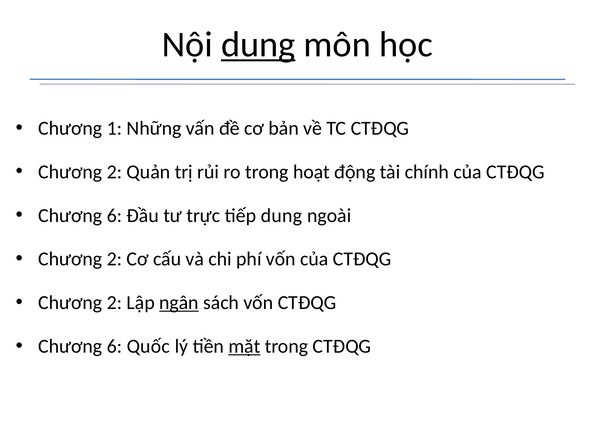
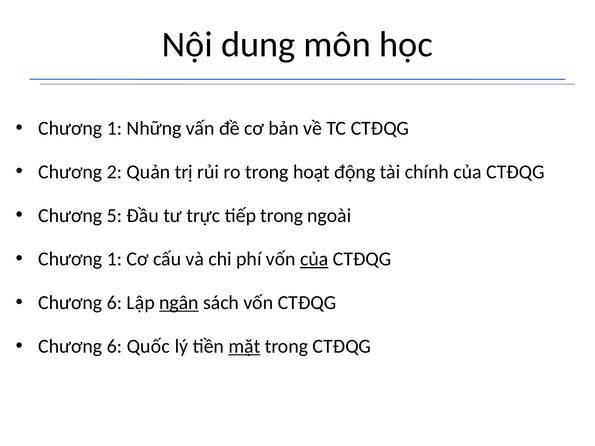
dung underline: present -> none (258, 45)
6: 6 -> 5 (114, 216)
tiếp dung: dung -> trong (282, 216)
2: 2 -> 1 (114, 259)
của underline: none -> present (314, 259)
2: 2 -> 6 (114, 303)
